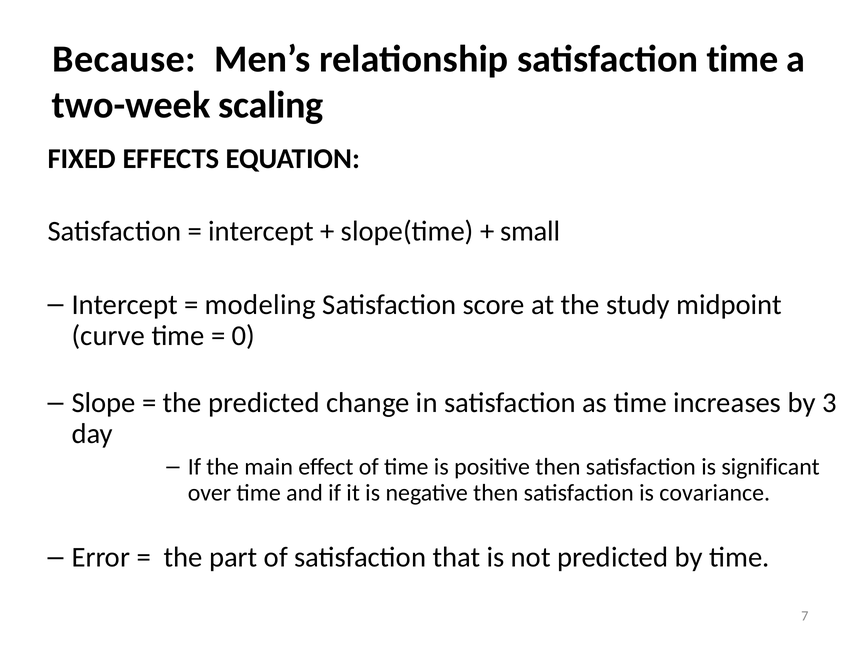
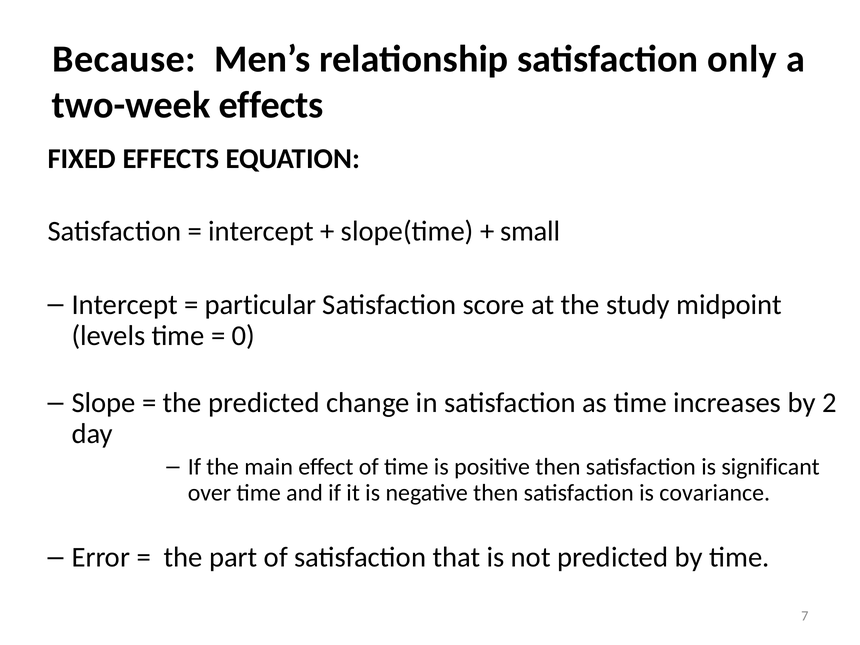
satisfaction time: time -> only (742, 59)
two-week scaling: scaling -> effects (271, 105)
modeling: modeling -> particular (260, 305)
curve: curve -> levels (108, 336)
3: 3 -> 2 (829, 403)
